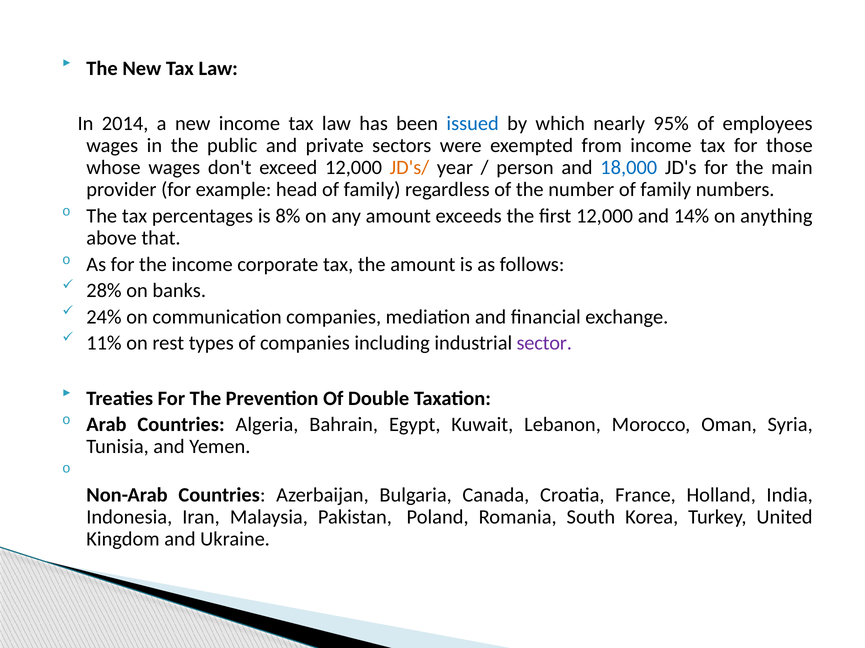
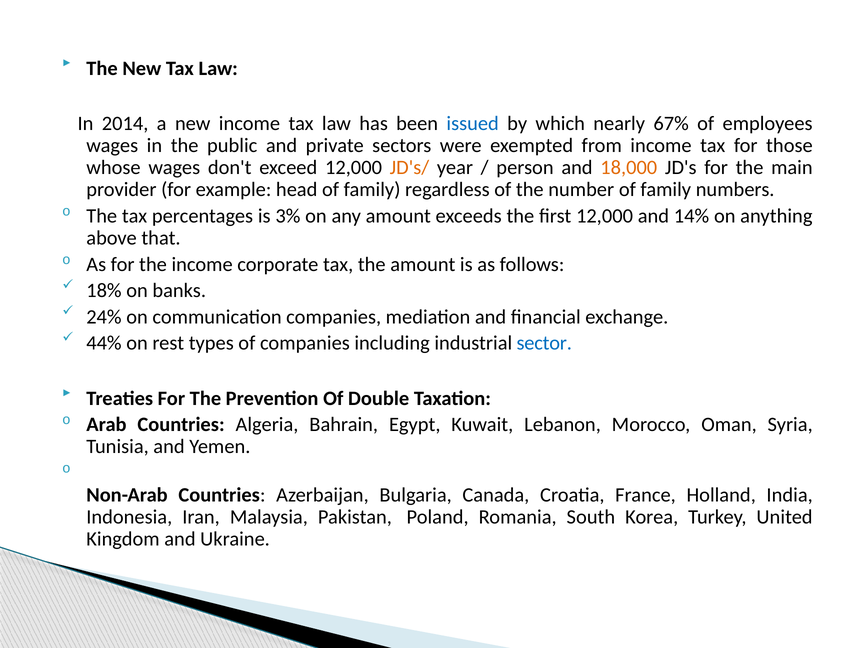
95%: 95% -> 67% (671, 124)
18,000 colour: blue -> orange (629, 168)
8%: 8% -> 3% (288, 216)
28%: 28% -> 18% (104, 291)
11%: 11% -> 44% (104, 344)
sector colour: purple -> blue (544, 344)
